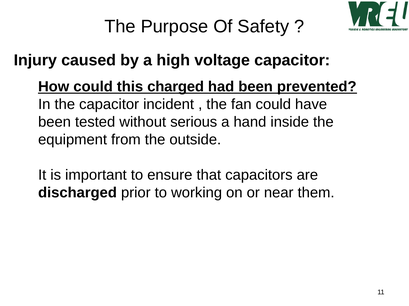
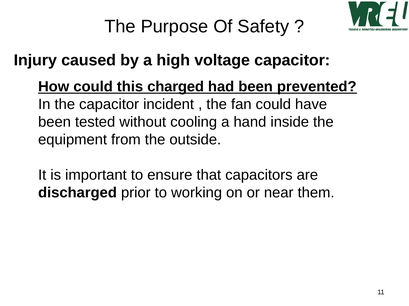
serious: serious -> cooling (194, 122)
